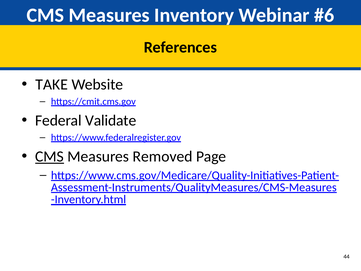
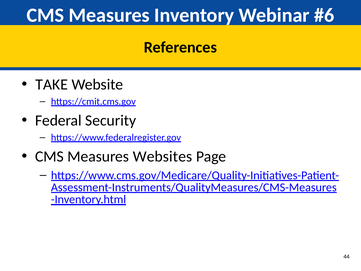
Validate: Validate -> Security (111, 120)
CMS underline: present -> none (50, 156)
Removed: Removed -> Websites (163, 156)
